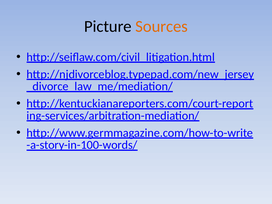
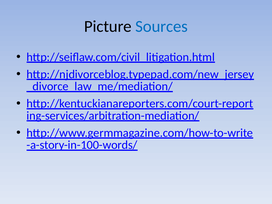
Sources colour: orange -> blue (162, 26)
